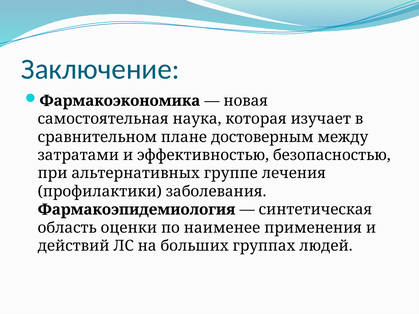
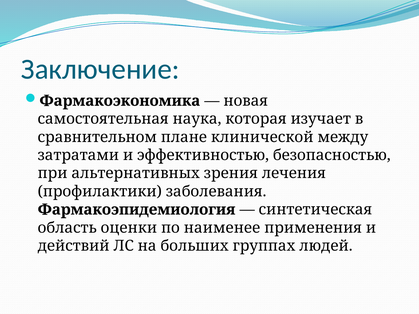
достоверным: достоверным -> клинической (262, 137)
группе: группе -> зрения (231, 173)
